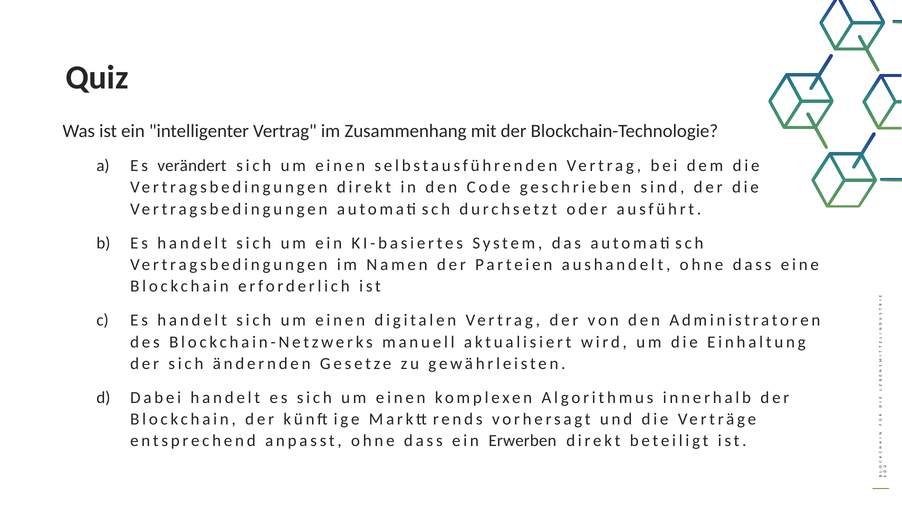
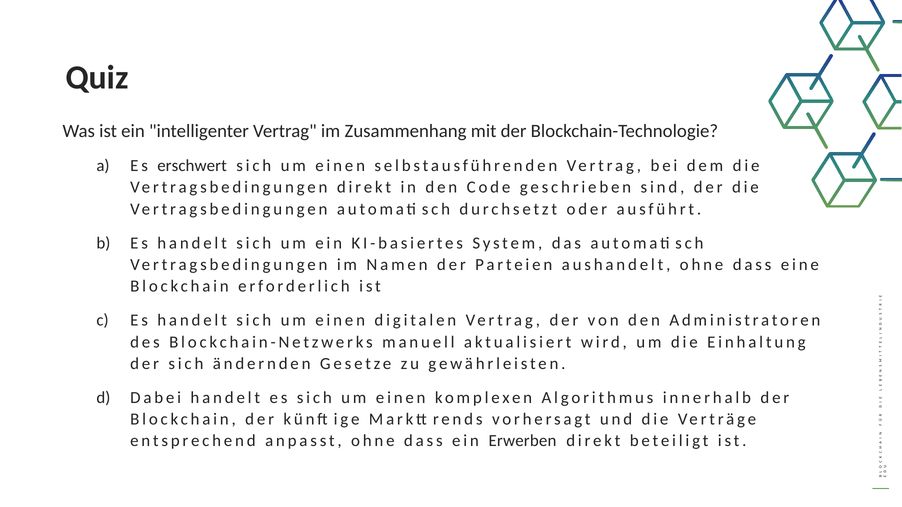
verändert: verändert -> erschwert (192, 166)
